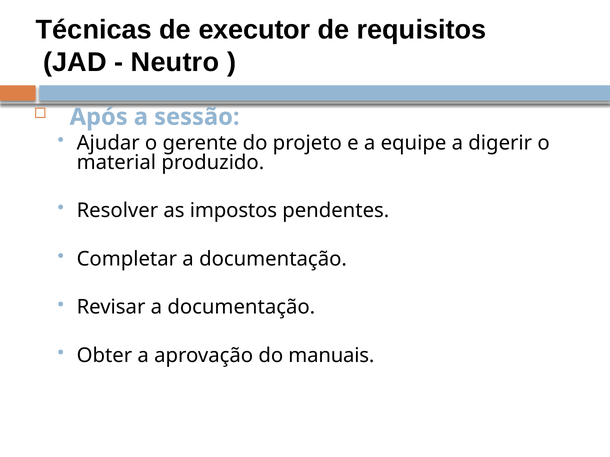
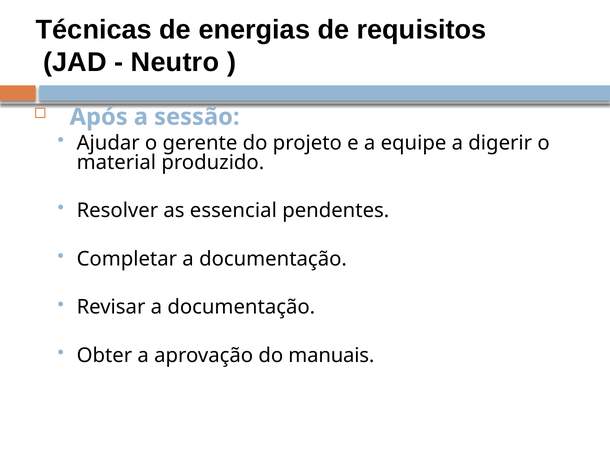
executor: executor -> energias (254, 30)
impostos: impostos -> essencial (233, 211)
